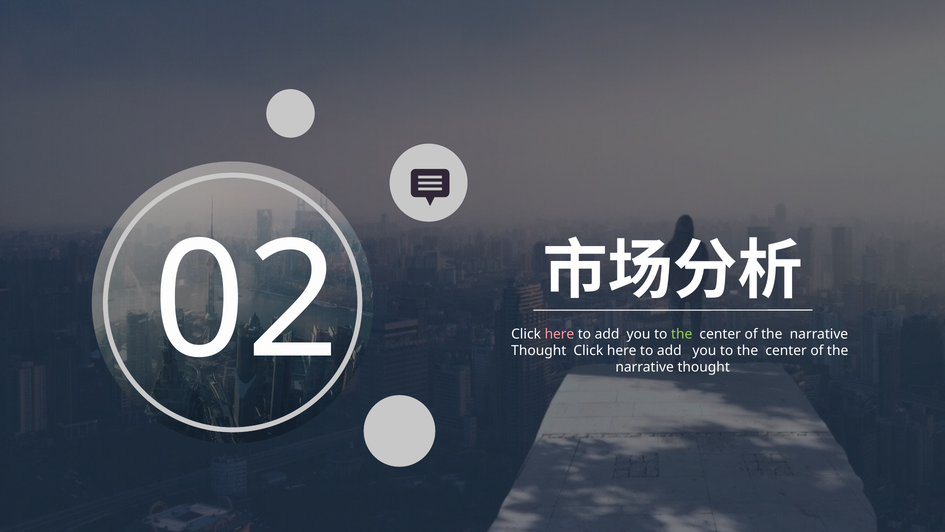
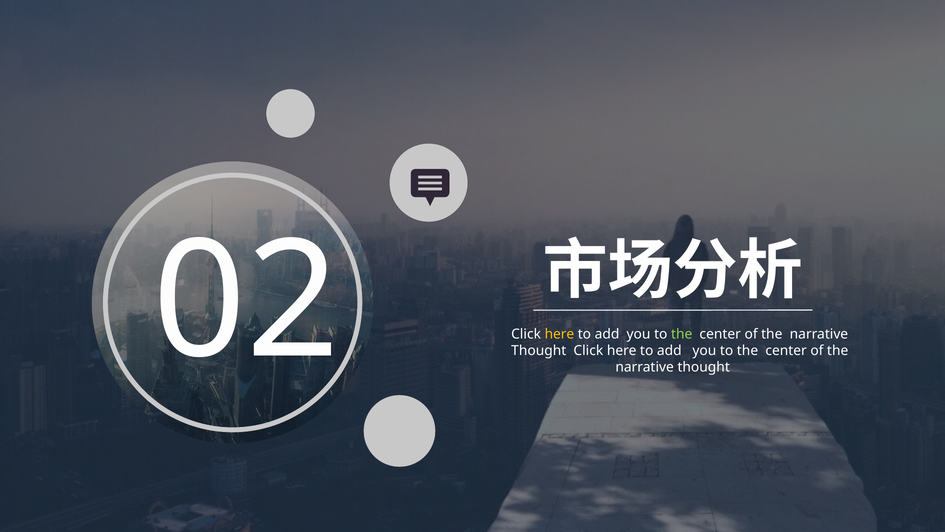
here colour: pink -> yellow (559, 334)
